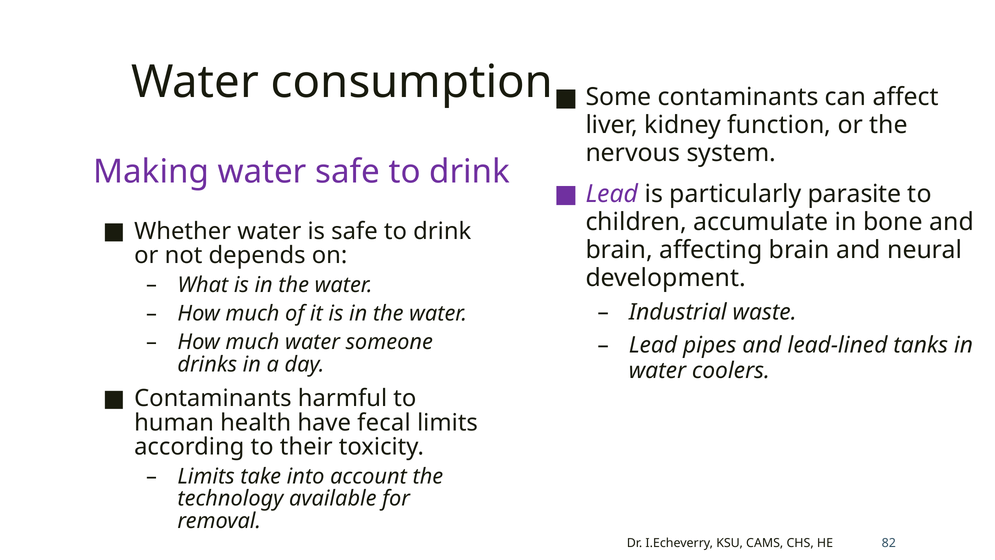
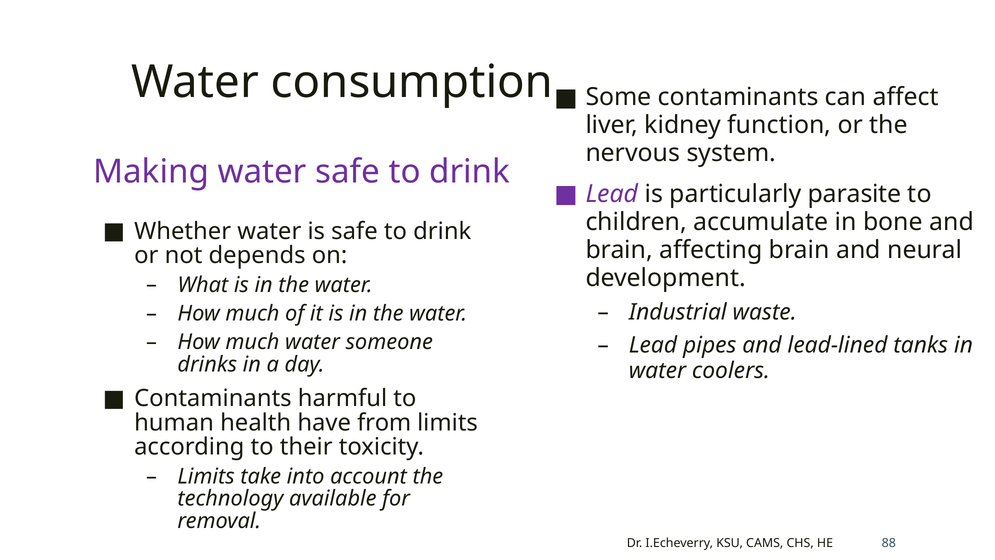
fecal: fecal -> from (384, 423)
82: 82 -> 88 (889, 543)
